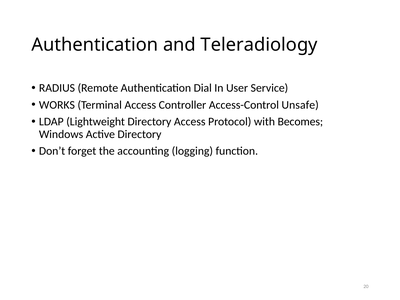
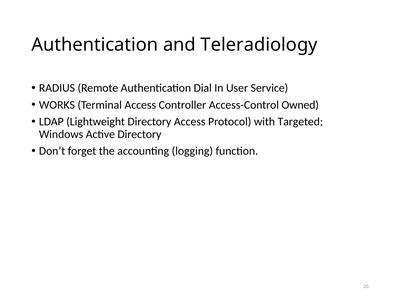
Unsafe: Unsafe -> Owned (300, 105)
Becomes: Becomes -> Targeted (300, 122)
